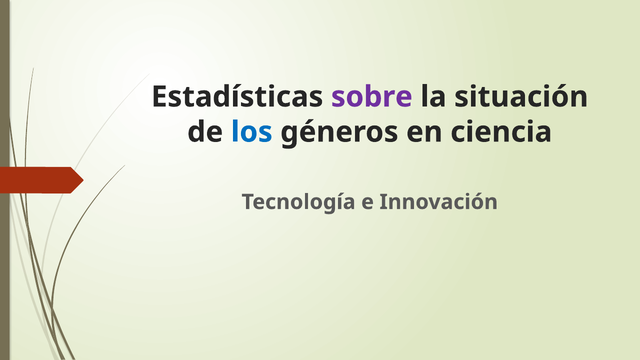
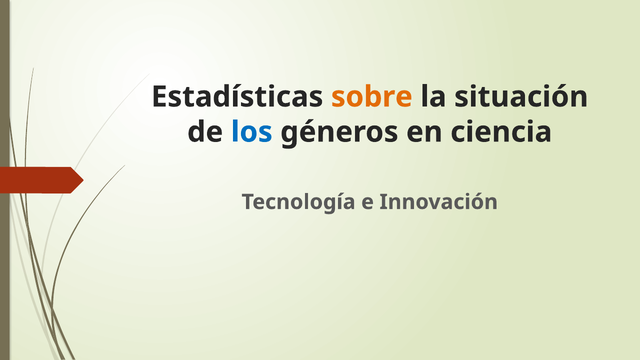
sobre colour: purple -> orange (372, 97)
